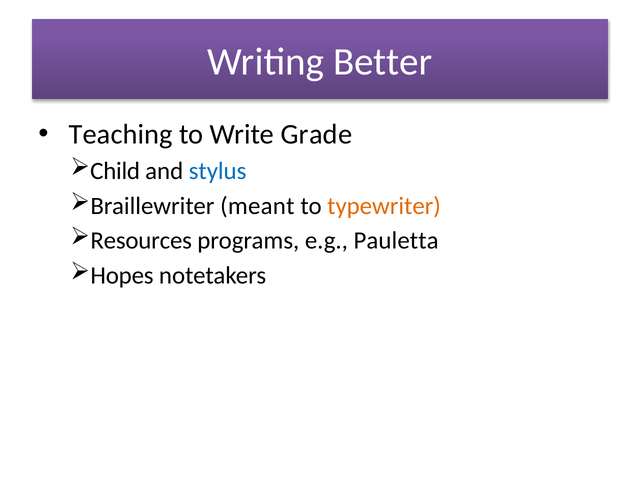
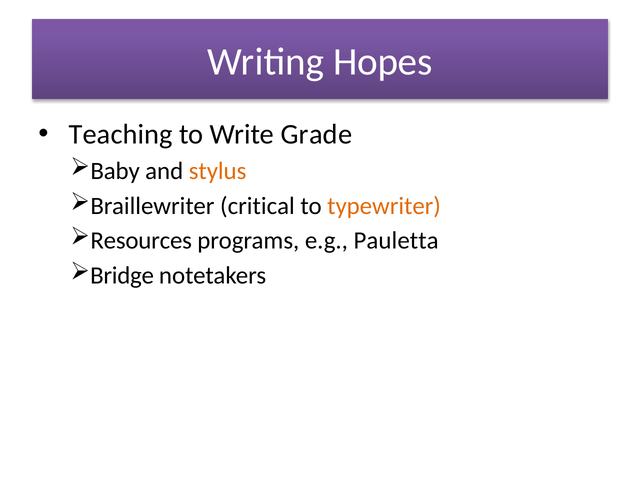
Better: Better -> Hopes (383, 62)
Child: Child -> Baby (115, 171)
stylus colour: blue -> orange (218, 171)
meant: meant -> critical (257, 206)
Hopes: Hopes -> Bridge (122, 276)
